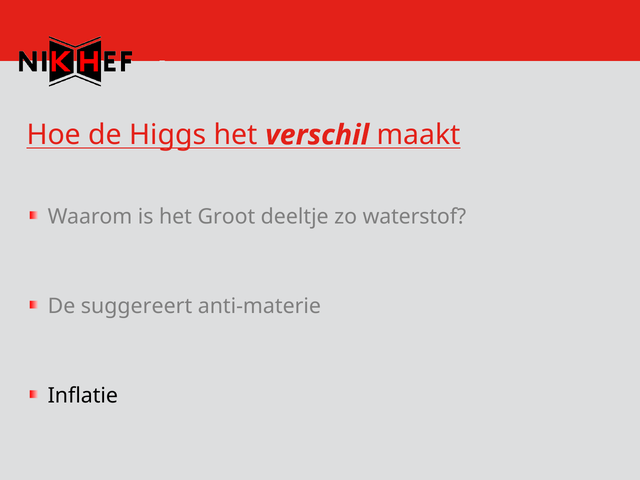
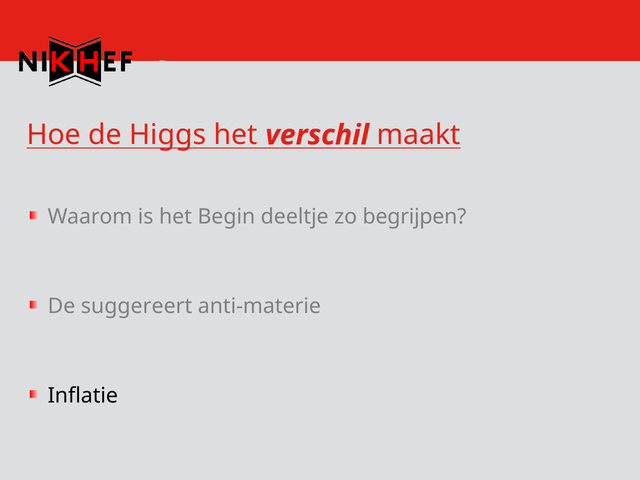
Groot: Groot -> Begin (226, 217)
waterstof: waterstof -> begrijpen (415, 217)
